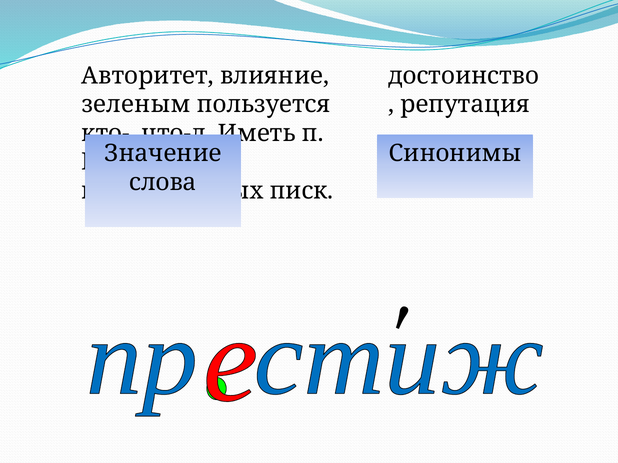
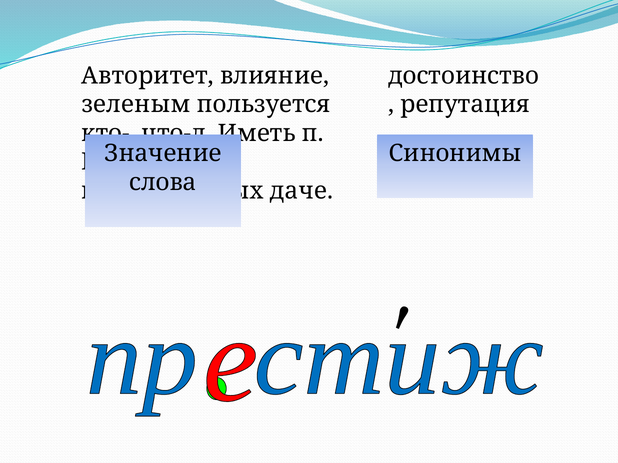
писк: писк -> даче (301, 191)
